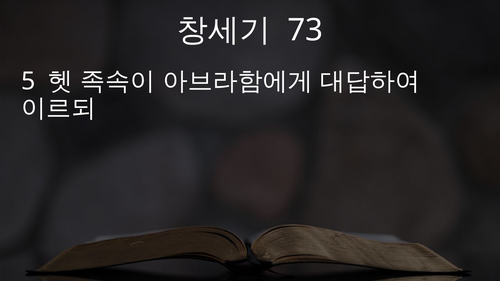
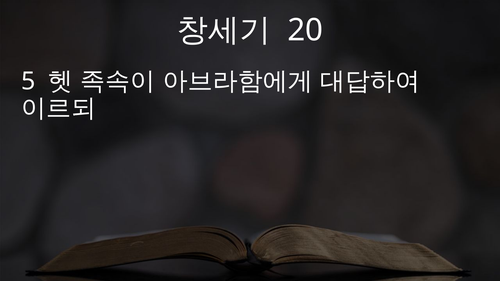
73: 73 -> 20 (305, 30)
